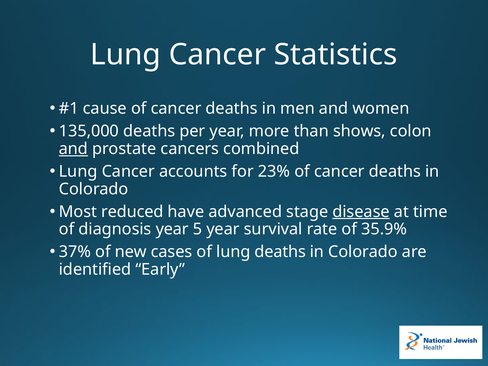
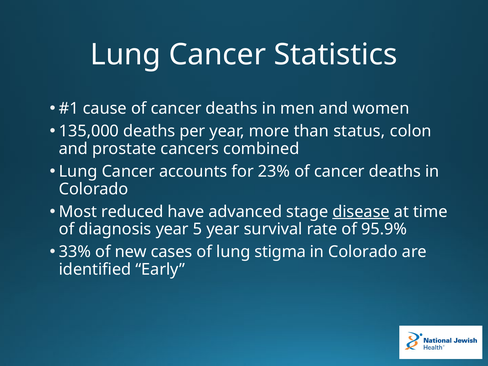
shows: shows -> status (359, 131)
and underline: present -> none (73, 149)
35.9%: 35.9% -> 95.9% (384, 229)
37%: 37% -> 33% (75, 252)
lung deaths: deaths -> stigma (280, 252)
